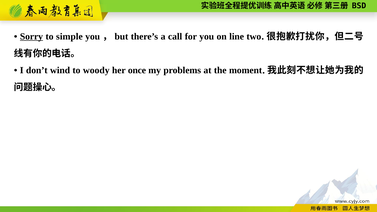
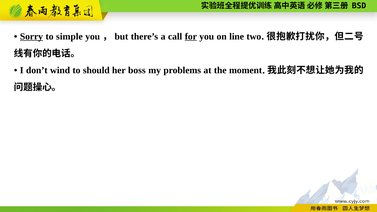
for underline: none -> present (191, 36)
woody: woody -> should (96, 70)
once: once -> boss (137, 70)
